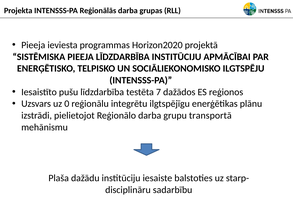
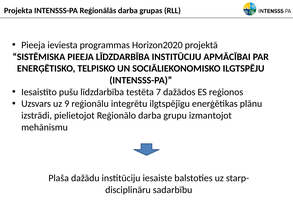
0: 0 -> 9 (67, 104)
transportā: transportā -> izmantojot (210, 115)
